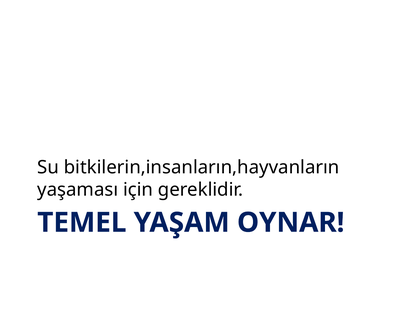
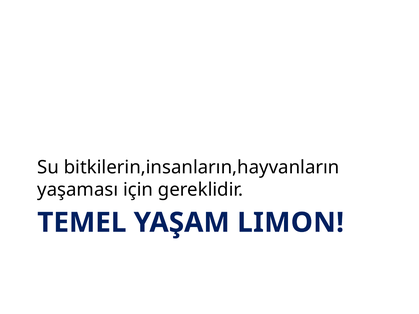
OYNAR: OYNAR -> LIMON (291, 223)
